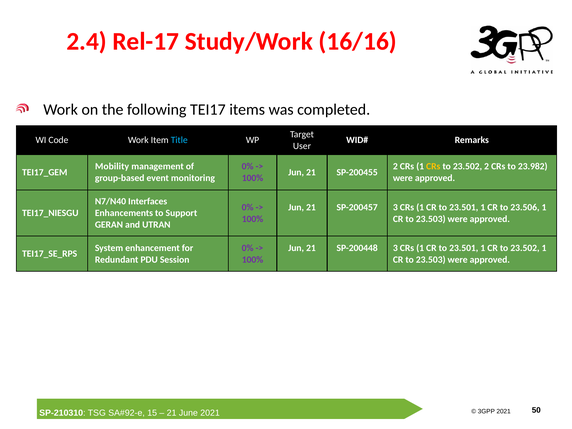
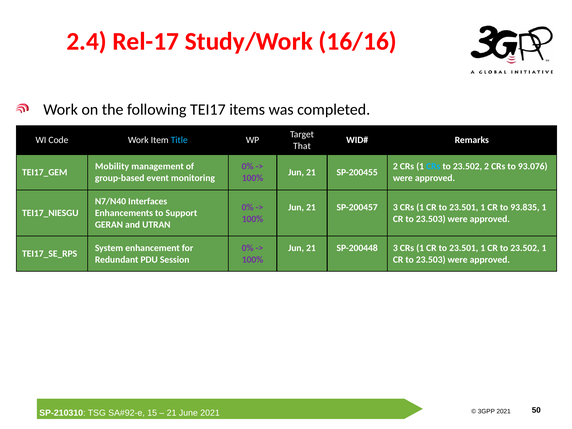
User: User -> That (302, 146)
CRs colour: yellow -> light blue (433, 167)
23.982: 23.982 -> 93.076 (533, 167)
23.506: 23.506 -> 93.835 (525, 207)
